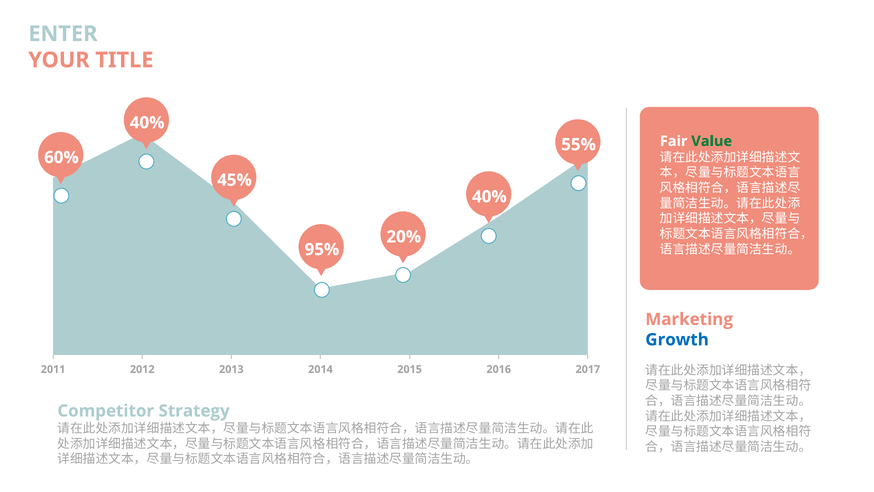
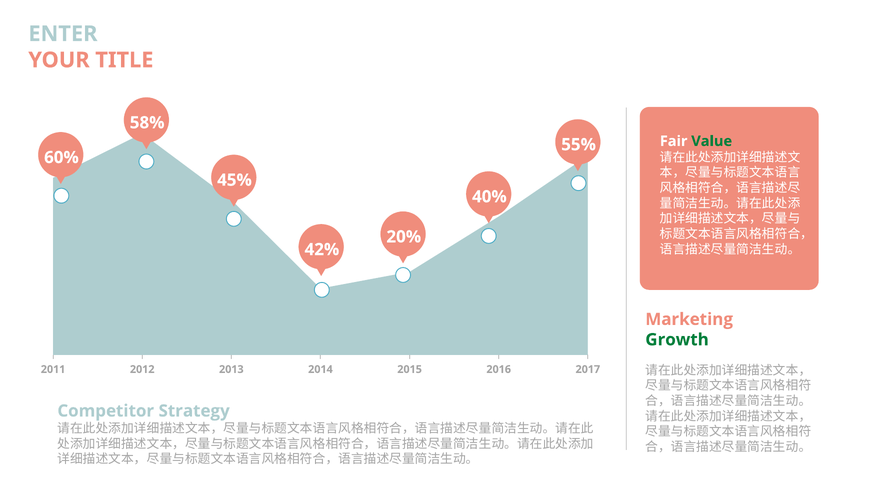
40%: 40% -> 58% (147, 123)
95%: 95% -> 42% (322, 249)
Growth colour: blue -> green (677, 339)
